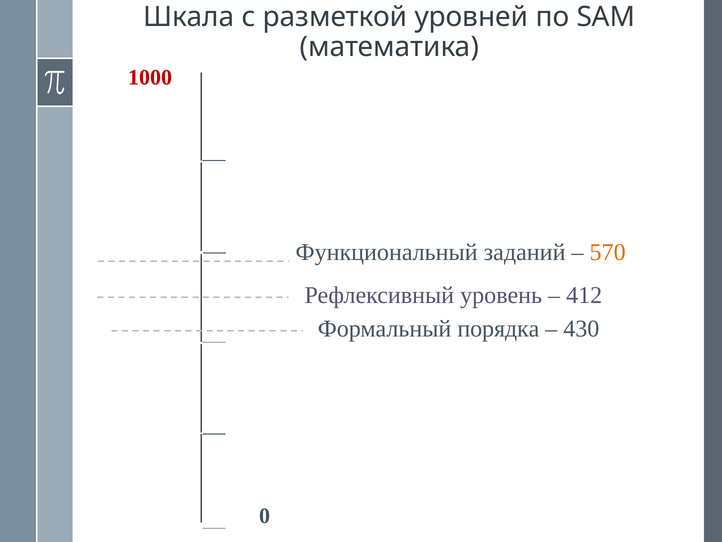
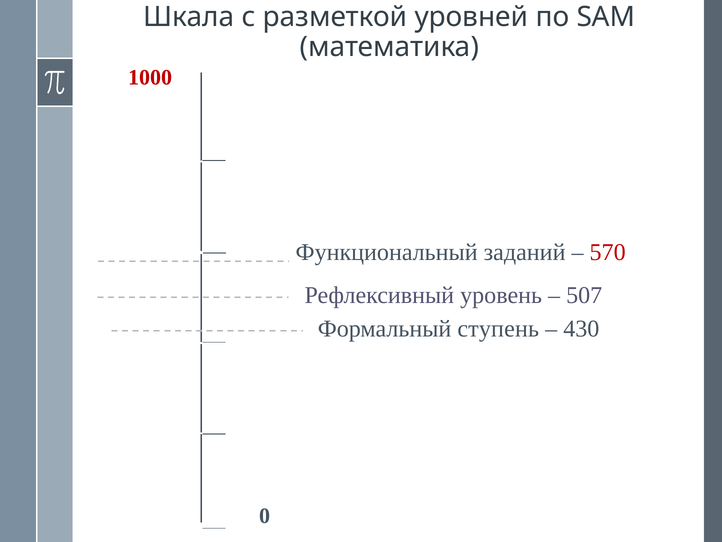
570 colour: orange -> red (608, 252)
412: 412 -> 507 (584, 295)
порядка: порядка -> ступень (498, 329)
